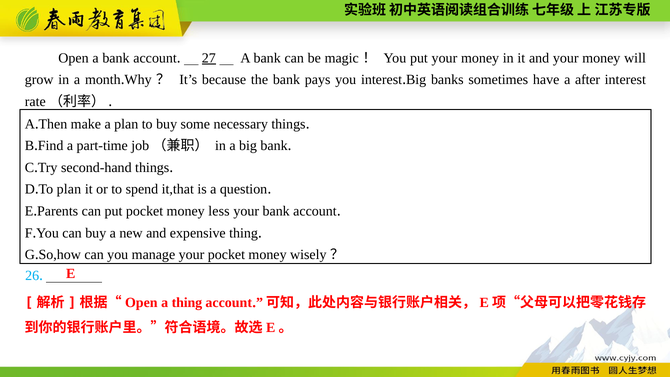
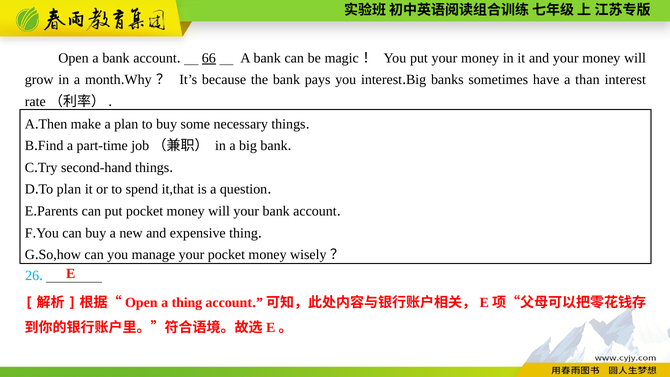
27: 27 -> 66 (209, 58)
after: after -> than (587, 80)
pocket money less: less -> will (219, 211)
